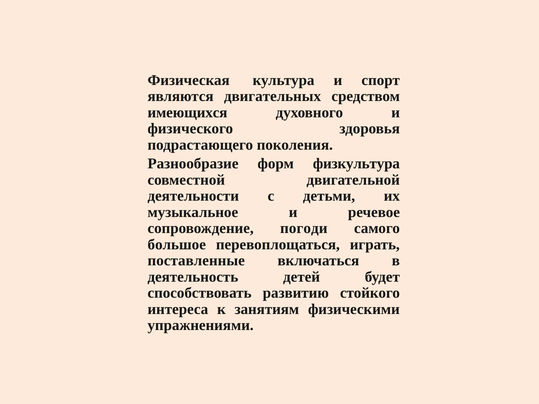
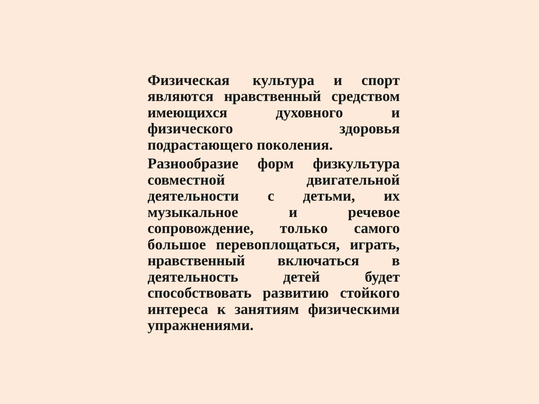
являются двигательных: двигательных -> нравственный (273, 96)
погоди: погоди -> только (304, 228)
поставленные: поставленные -> нравственный (196, 261)
